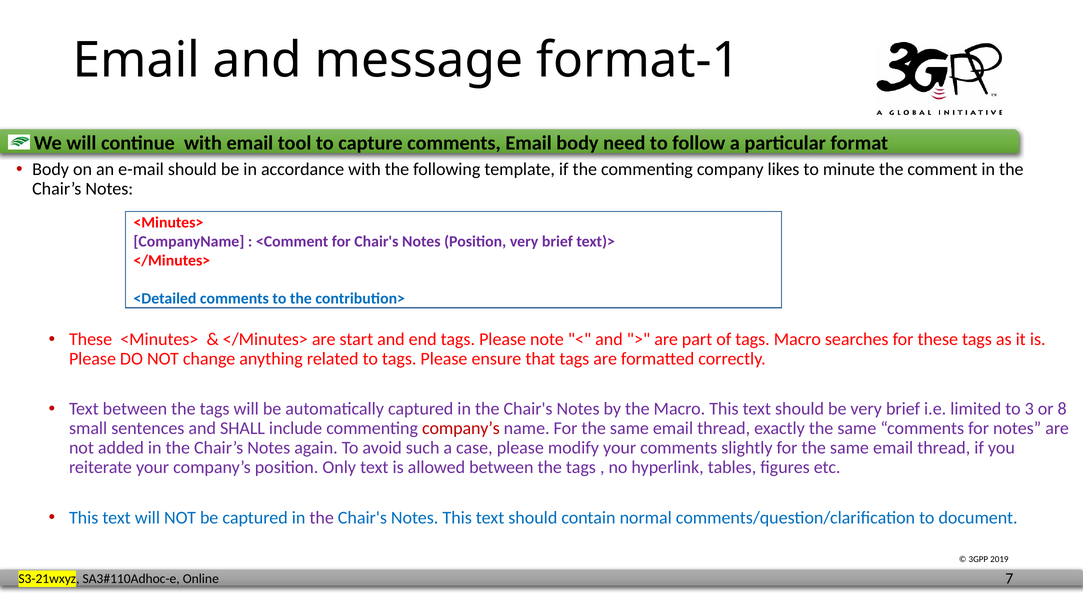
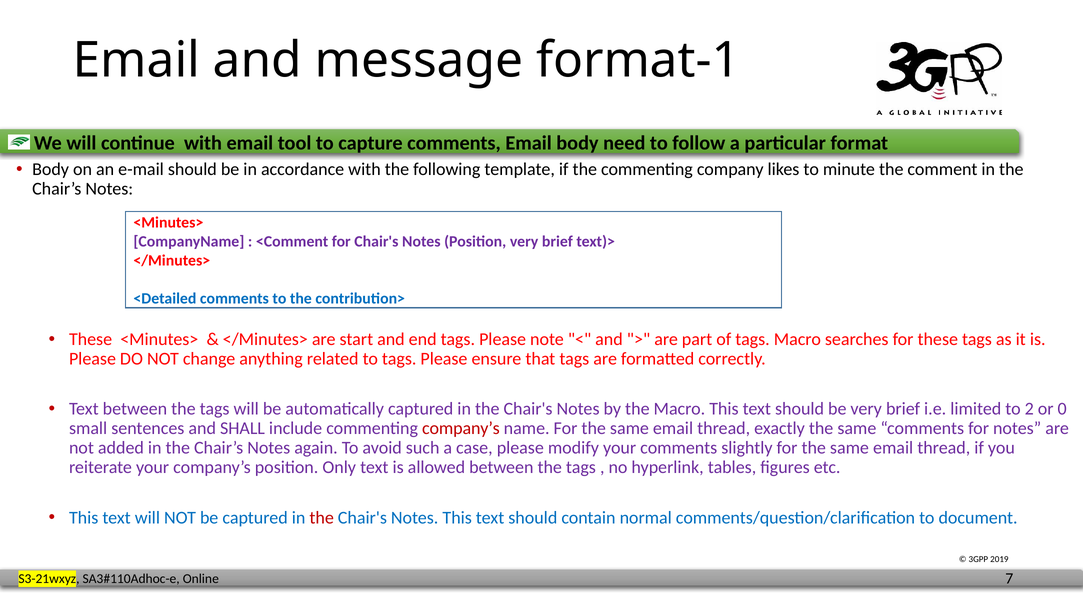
3: 3 -> 2 (1029, 409)
8: 8 -> 0 (1062, 409)
the colour: purple -> red (322, 518)
